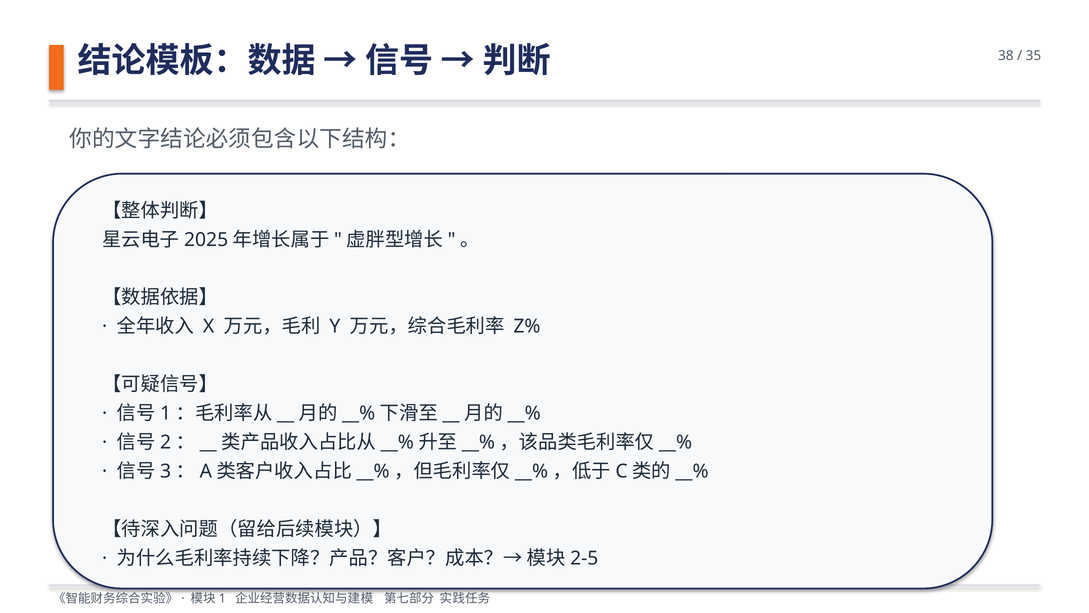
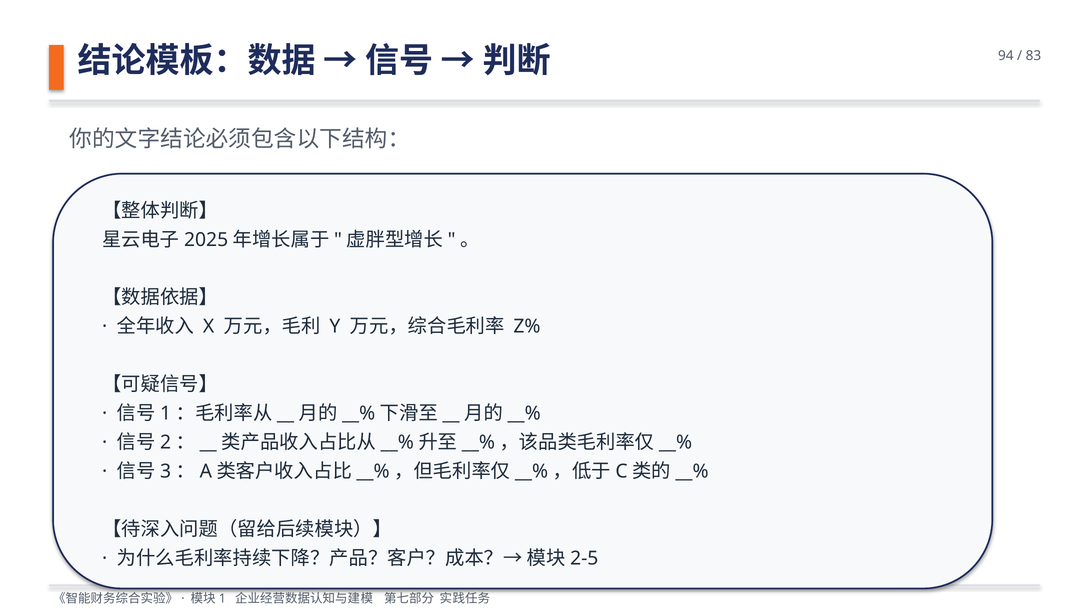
38: 38 -> 94 (1006, 56)
35: 35 -> 83 (1033, 56)
